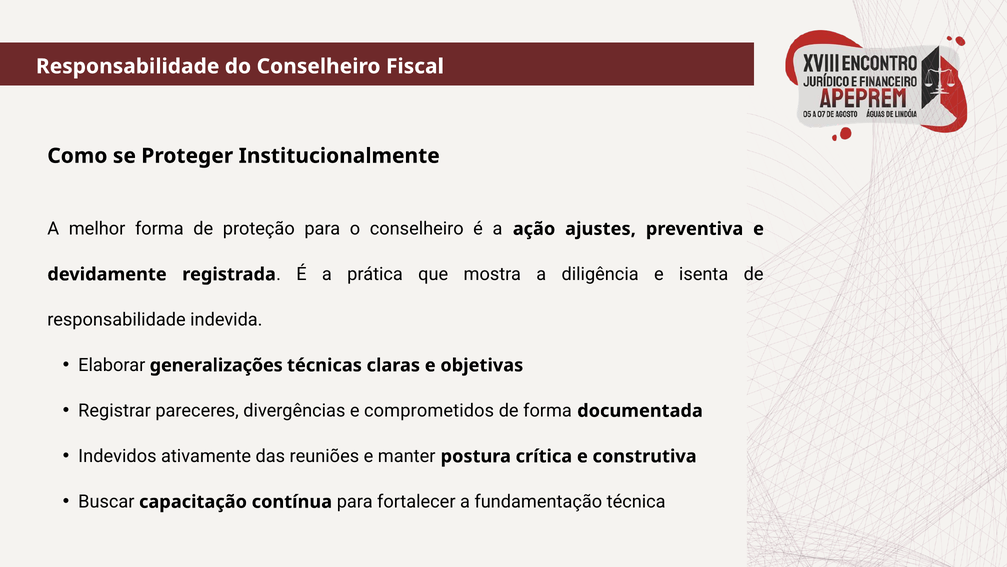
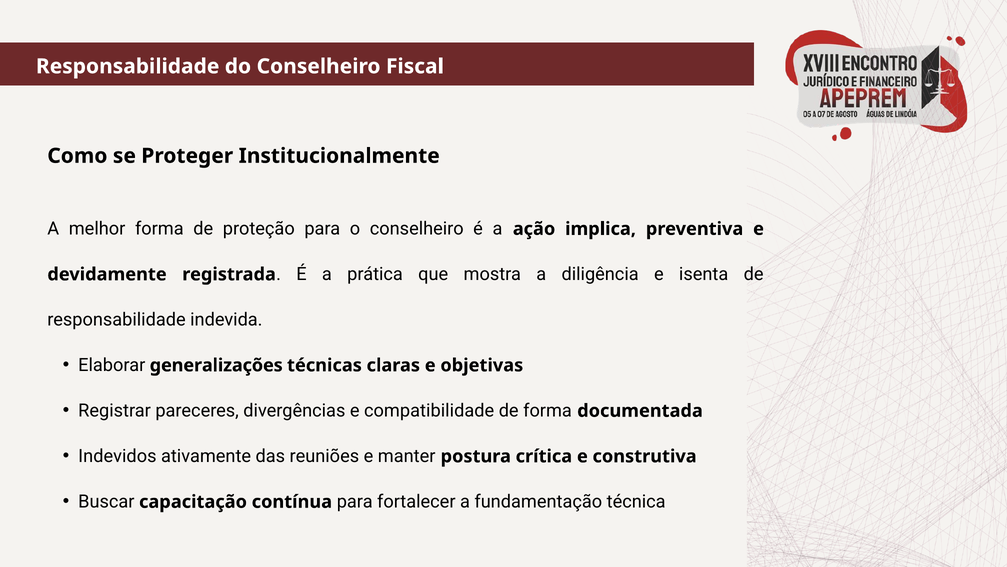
ajustes: ajustes -> implica (601, 229)
comprometidos: comprometidos -> compatibilidade (429, 410)
